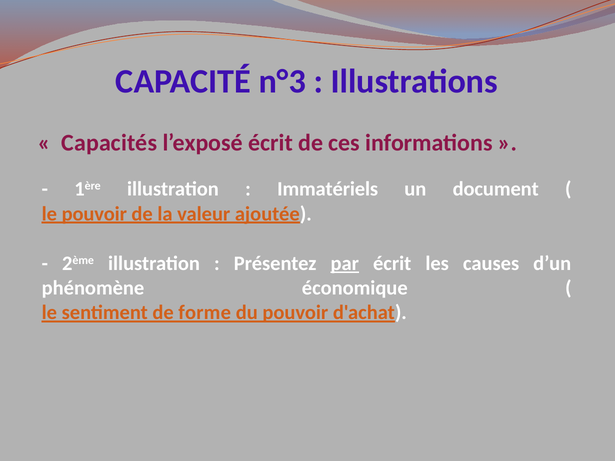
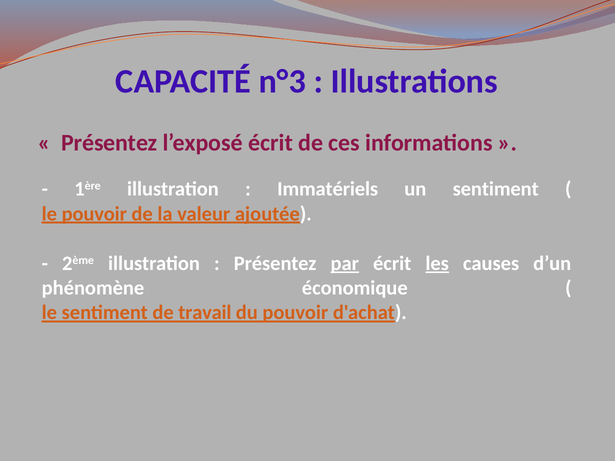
Capacités: Capacités -> Présentez (109, 143)
un document: document -> sentiment (496, 189)
les underline: none -> present (437, 264)
forme: forme -> travail (205, 313)
